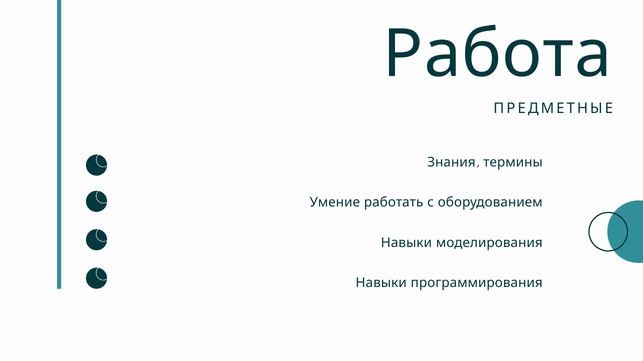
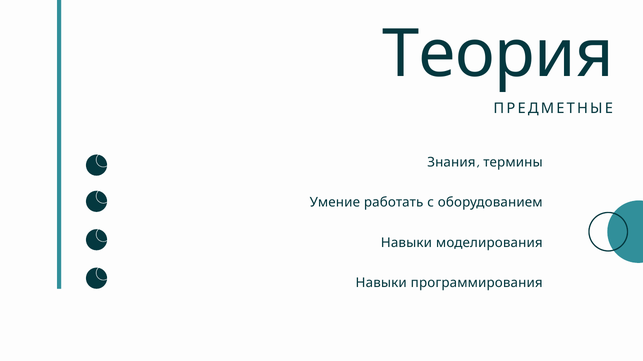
Работа: Работа -> Теория (498, 54)
